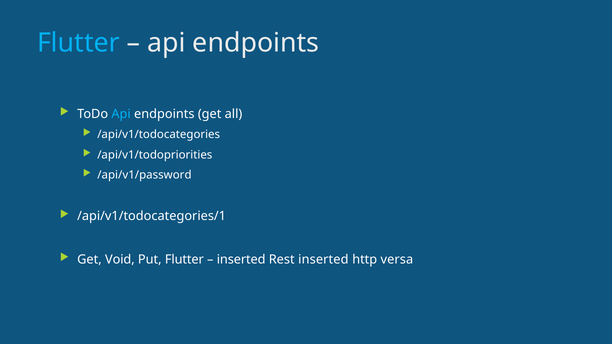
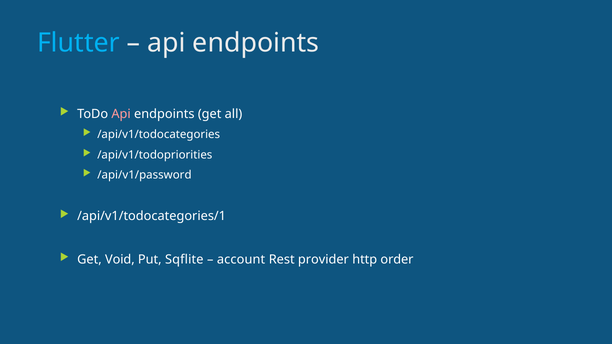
Api colour: light blue -> pink (121, 114)
Put Flutter: Flutter -> Sqflite (184, 260)
inserted: inserted -> account (241, 260)
Rest inserted: inserted -> provider (323, 260)
versa: versa -> order (397, 260)
